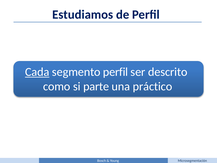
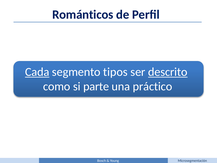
Estudiamos: Estudiamos -> Románticos (83, 15)
segmento perfil: perfil -> tipos (115, 72)
descrito underline: none -> present (168, 72)
